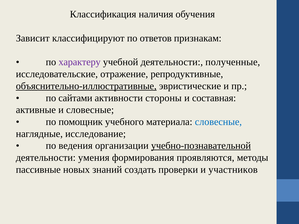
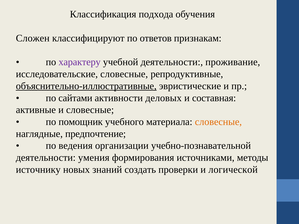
наличия: наличия -> подхода (156, 14)
Зависит: Зависит -> Сложен (33, 38)
полученные: полученные -> проживание (233, 62)
исследовательские отражение: отражение -> словесные (124, 74)
стороны: стороны -> деловых (164, 98)
словесные colour: blue -> orange (218, 122)
исследование: исследование -> предпочтение (96, 134)
учебно-познавательной underline: present -> none (201, 146)
проявляются: проявляются -> источниками (206, 158)
пассивные: пассивные -> источнику (38, 170)
участников: участников -> логической (233, 170)
